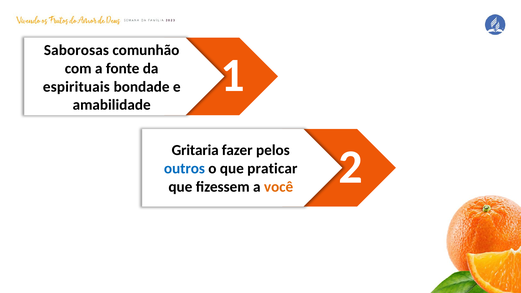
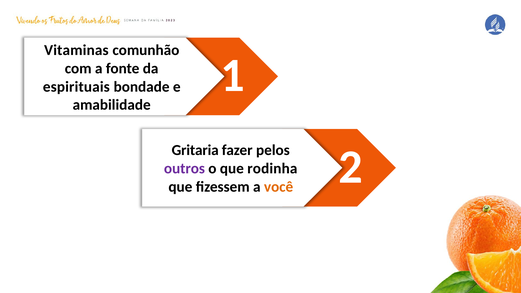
Saborosas: Saborosas -> Vitaminas (76, 50)
outros colour: blue -> purple (184, 169)
praticar: praticar -> rodinha (272, 169)
